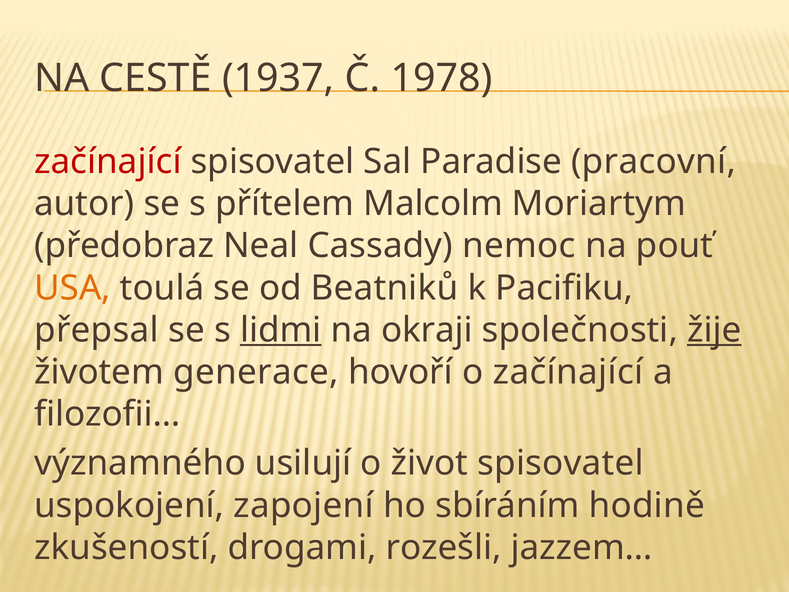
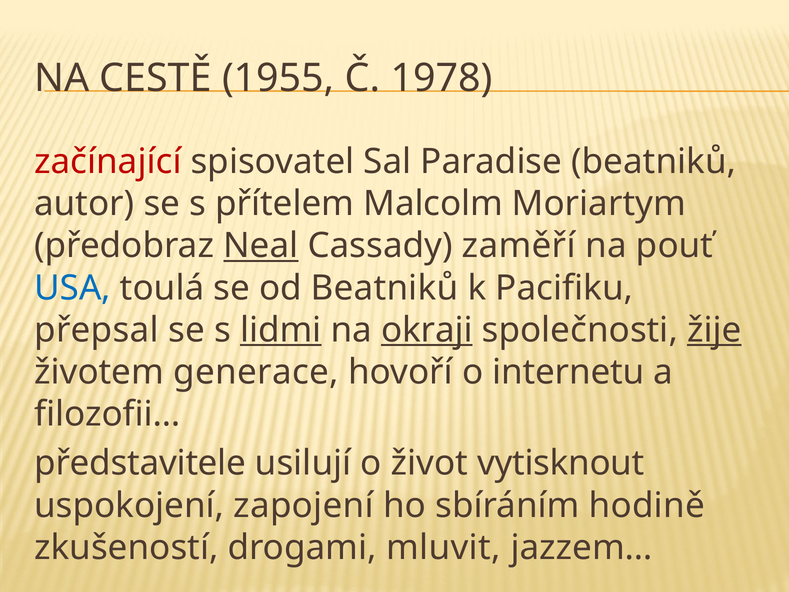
1937: 1937 -> 1955 (278, 78)
Paradise pracovní: pracovní -> beatniků (654, 162)
Neal underline: none -> present (261, 246)
nemoc: nemoc -> zaměří (519, 246)
USA colour: orange -> blue (73, 288)
okraji underline: none -> present (427, 330)
o začínající: začínající -> internetu (568, 372)
významného: významného -> představitele (140, 463)
život spisovatel: spisovatel -> vytisknout (561, 463)
rozešli: rozešli -> mluvit (443, 547)
